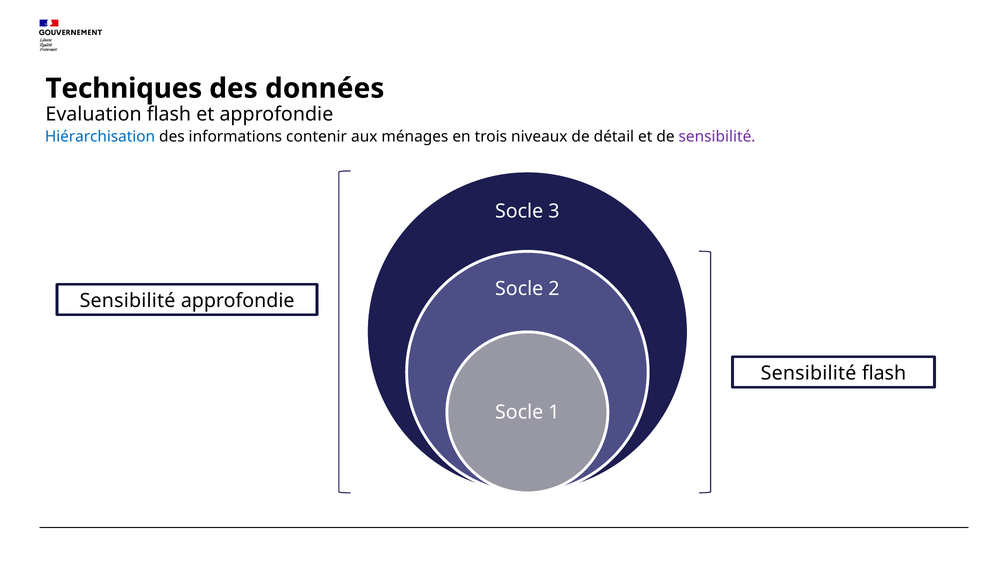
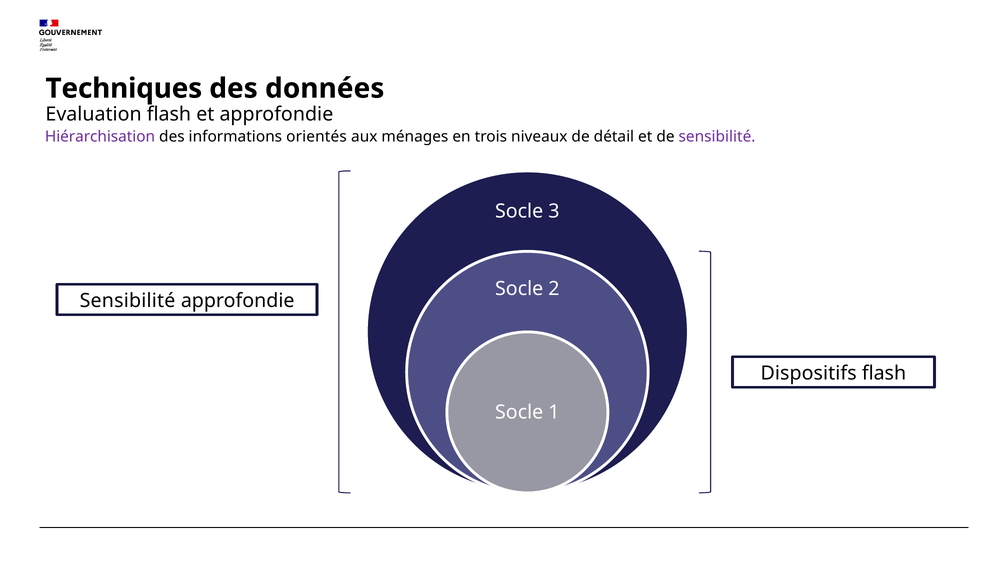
Hiérarchisation colour: blue -> purple (100, 137)
contenir: contenir -> orientés (316, 137)
Sensibilité: Sensibilité -> Dispositifs (809, 373)
